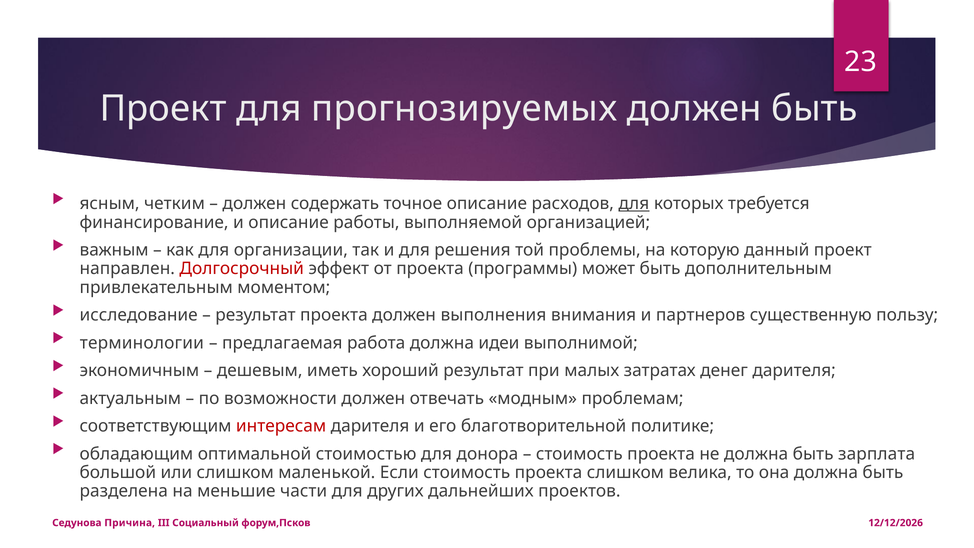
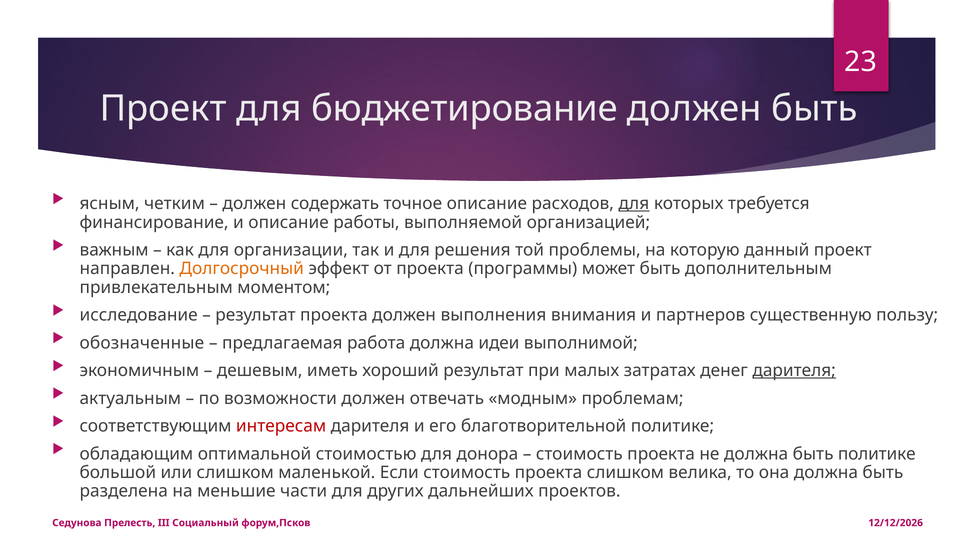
прогнозируемых: прогнозируемых -> бюджетирование (464, 109)
Долгосрочный colour: red -> orange (242, 269)
терминологии: терминологии -> обозначенные (142, 343)
дарителя underline: none -> present (794, 371)
быть зарплата: зарплата -> политике (877, 454)
Причина: Причина -> Прелесть (130, 523)
